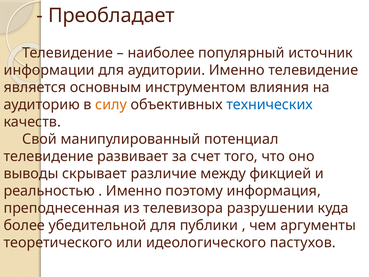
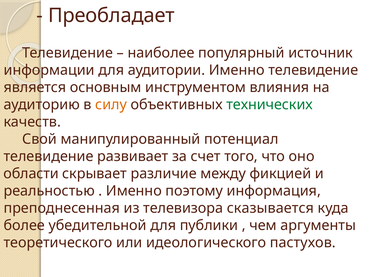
технических colour: blue -> green (270, 105)
выводы: выводы -> области (31, 174)
разрушении: разрушении -> сказывается (270, 208)
